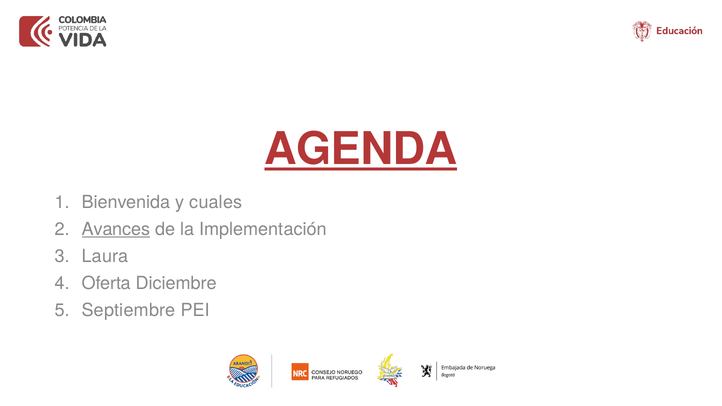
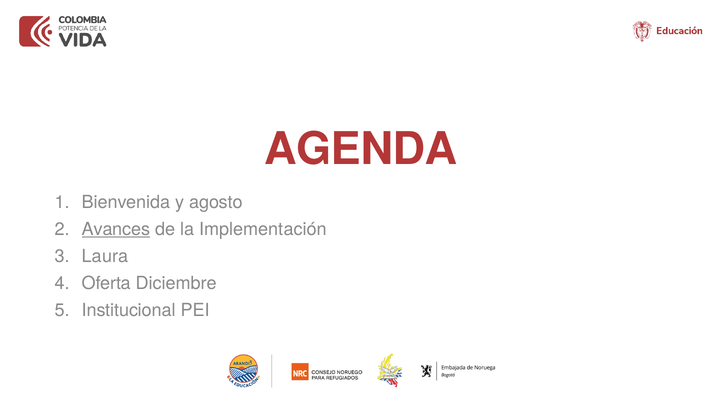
AGENDA underline: present -> none (361, 150)
cuales: cuales -> agosto (216, 202)
Septiembre: Septiembre -> Institucional (129, 310)
